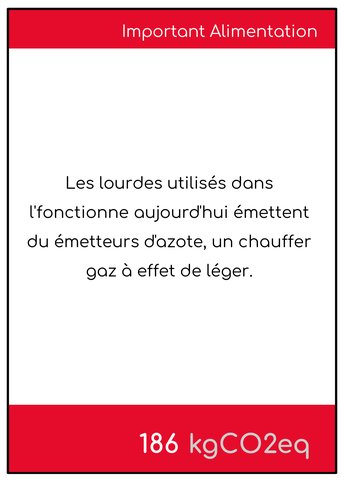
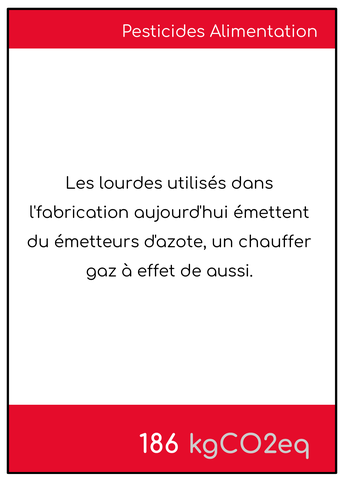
Important: Important -> Pesticides (164, 32)
l'fonctionne: l'fonctionne -> l'fabrication (79, 213)
léger: léger -> aussi (230, 271)
